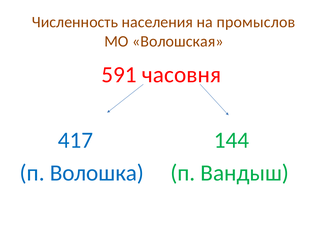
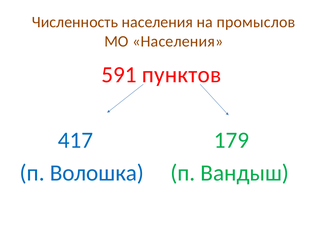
МО Волошская: Волошская -> Населения (178, 41)
часовня: часовня -> пунктов (181, 75)
144: 144 -> 179 (232, 140)
